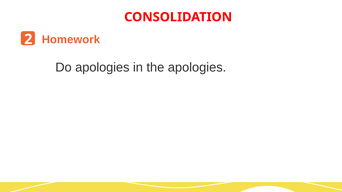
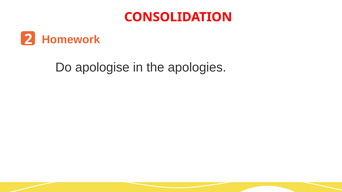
Do apologies: apologies -> apologise (102, 68)
